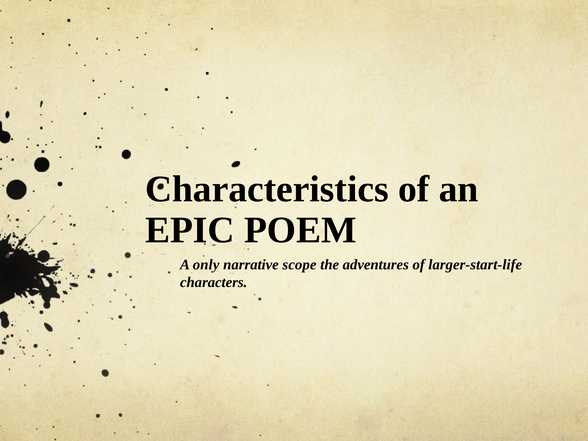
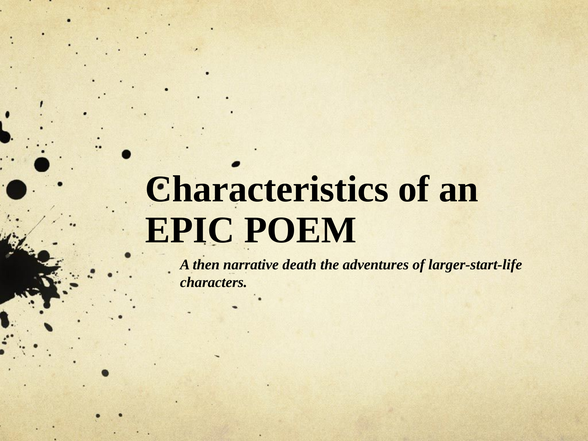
only: only -> then (206, 265)
scope: scope -> death (299, 265)
